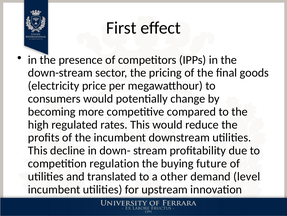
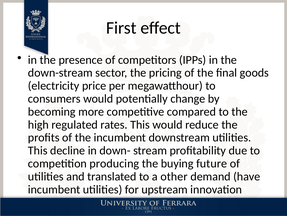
regulation: regulation -> producing (114, 163)
level: level -> have (247, 176)
